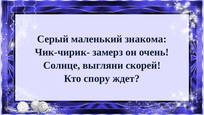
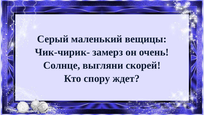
знакома: знакома -> вещицы (146, 39)
